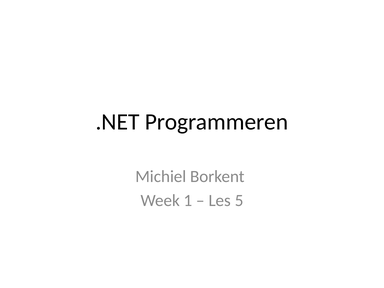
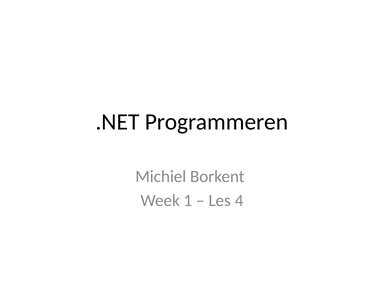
5: 5 -> 4 (239, 200)
